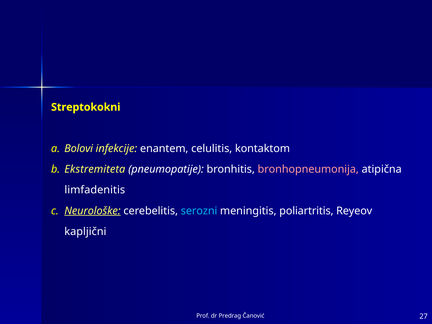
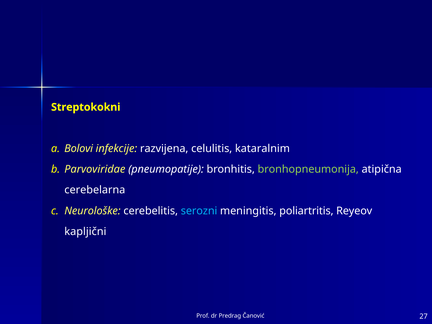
enantem: enantem -> razvijena (164, 149)
kontaktom: kontaktom -> kataralnim (262, 149)
Ekstremiteta: Ekstremiteta -> Parvoviridae (95, 169)
bronhopneumonija colour: pink -> light green (308, 169)
limfadenitis: limfadenitis -> cerebelarna (95, 190)
Neurološke underline: present -> none (92, 211)
